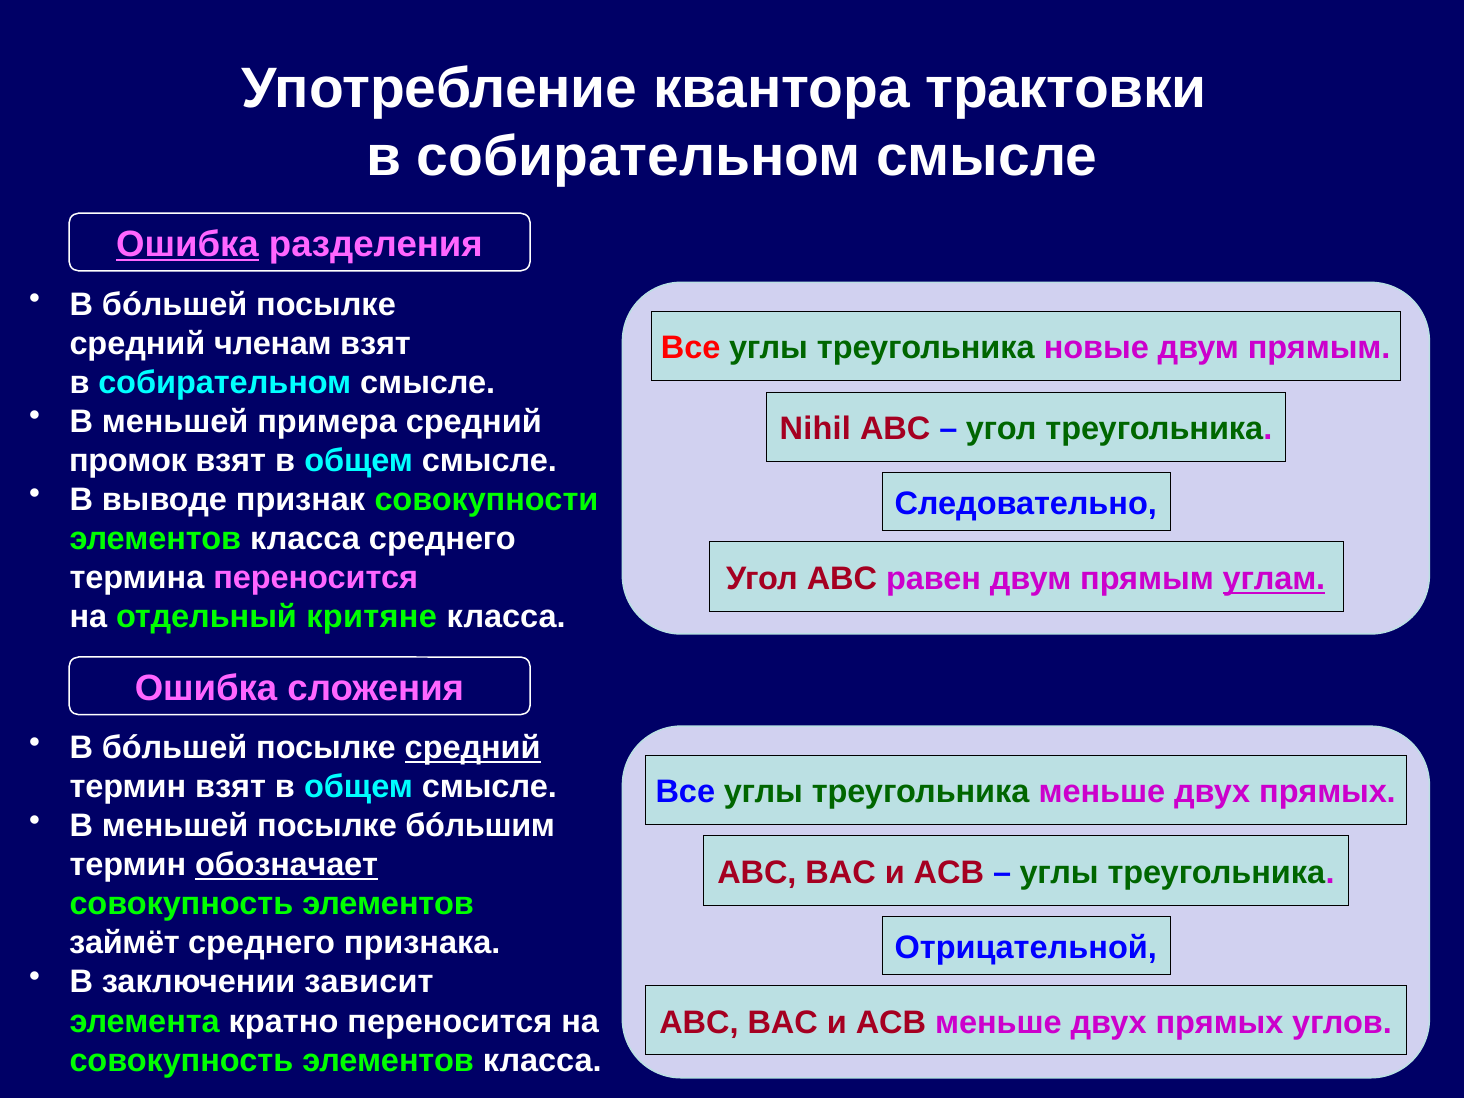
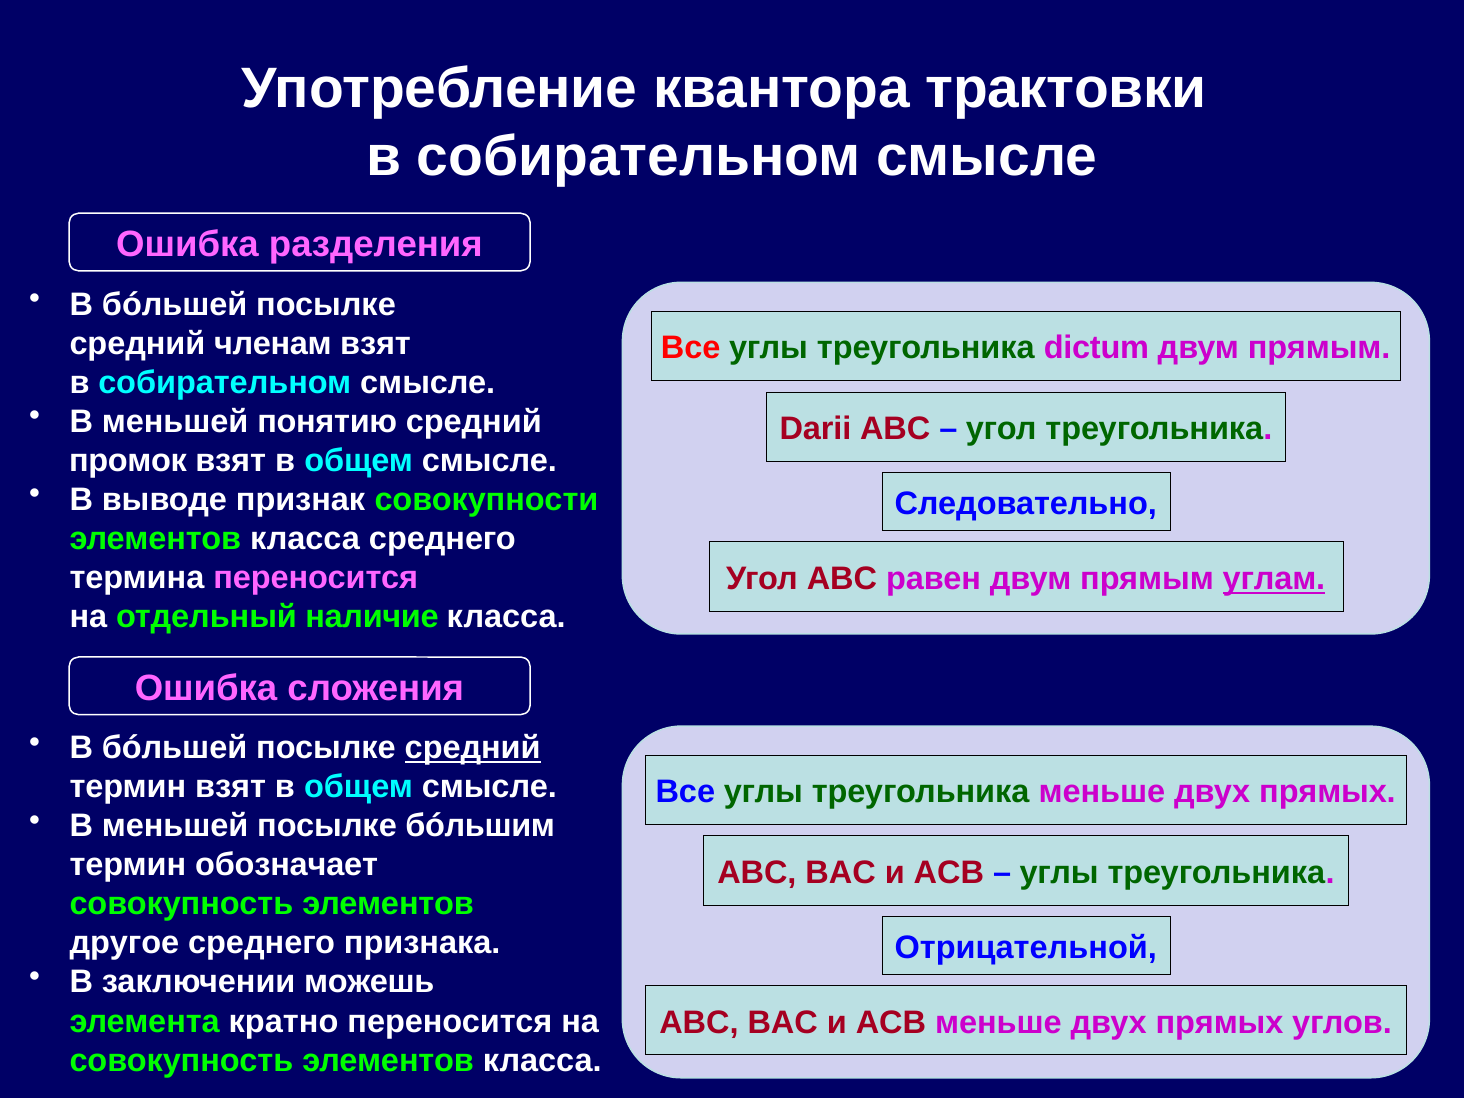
Ошибка underline: present -> none (187, 245)
новые: новые -> dictum (1096, 348)
примера: примера -> понятию (327, 421)
Nihil: Nihil -> Darii (815, 429)
критяне: критяне -> наличие (372, 617)
обозначает underline: present -> none (287, 865)
займёт: займёт -> другое (124, 943)
зависит: зависит -> можешь (369, 982)
